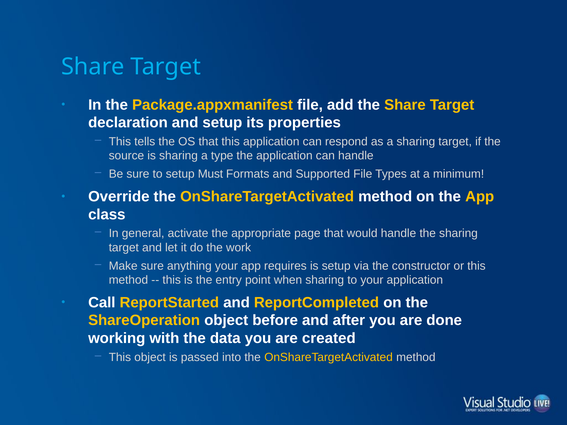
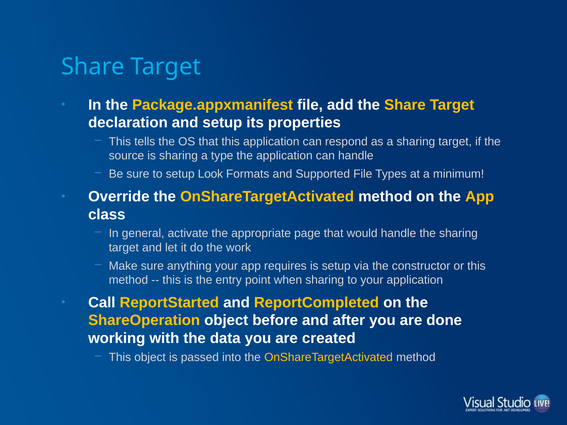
Must: Must -> Look (210, 174)
